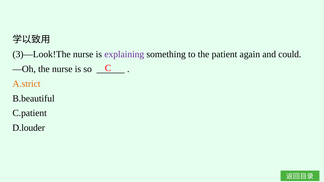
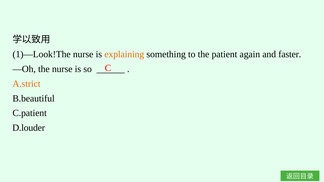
3)—Look!The: 3)—Look!The -> 1)—Look!The (42, 54)
explaining colour: purple -> orange (124, 54)
could: could -> faster (290, 54)
